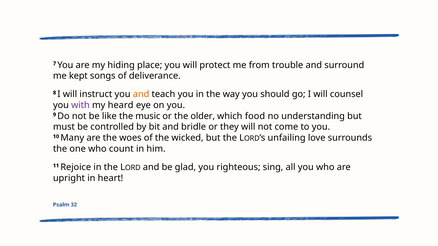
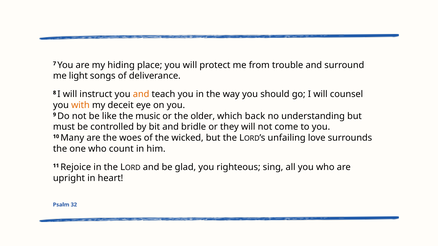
kept: kept -> light (78, 76)
with colour: purple -> orange (80, 105)
heard: heard -> deceit (121, 105)
food: food -> back (255, 116)
